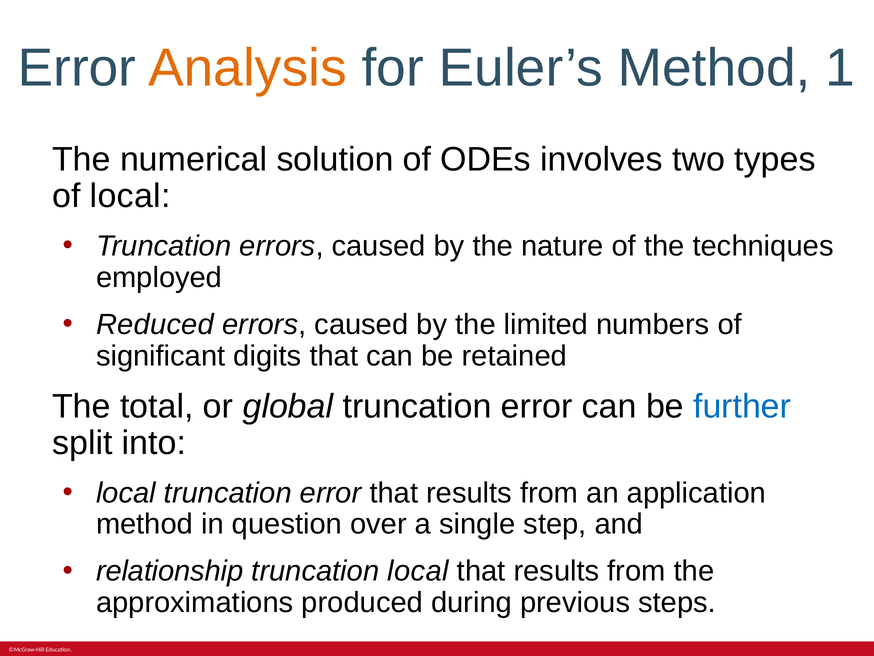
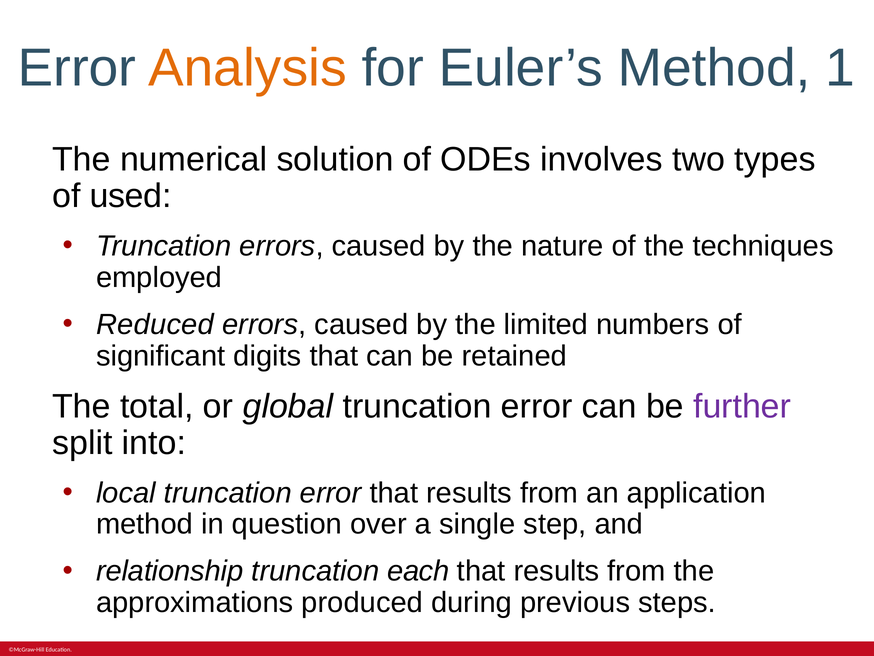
of local: local -> used (131, 196)
further colour: blue -> purple (742, 406)
truncation local: local -> each (418, 571)
